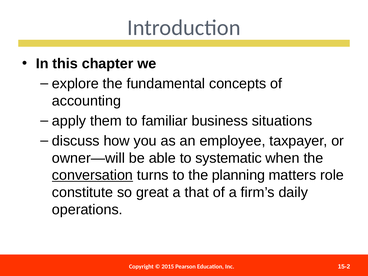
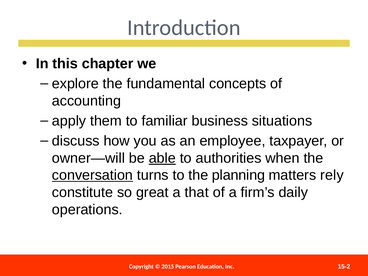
able underline: none -> present (162, 158)
systematic: systematic -> authorities (229, 158)
role: role -> rely (332, 175)
